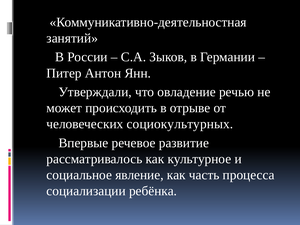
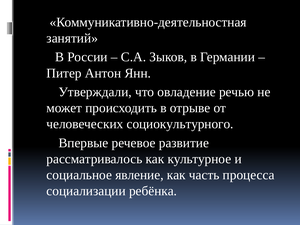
социокультурных: социокультурных -> социокультурного (180, 124)
